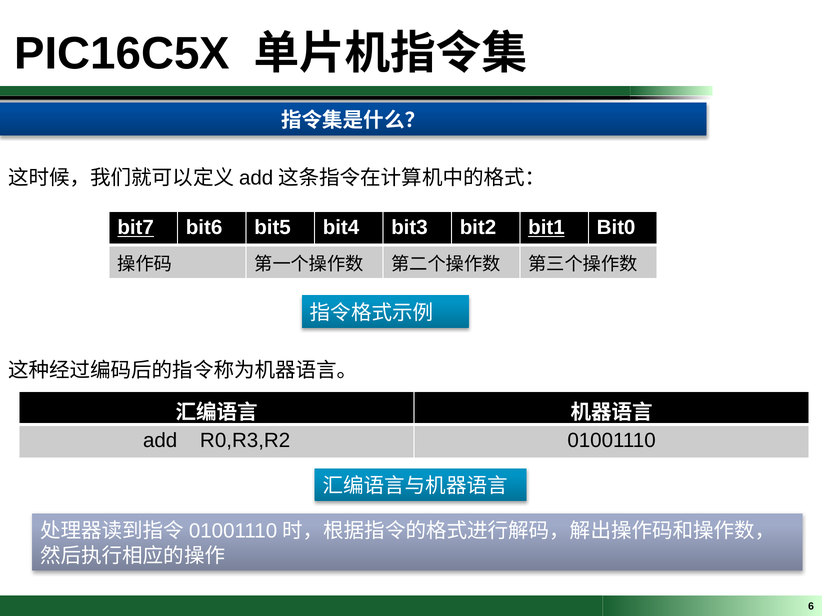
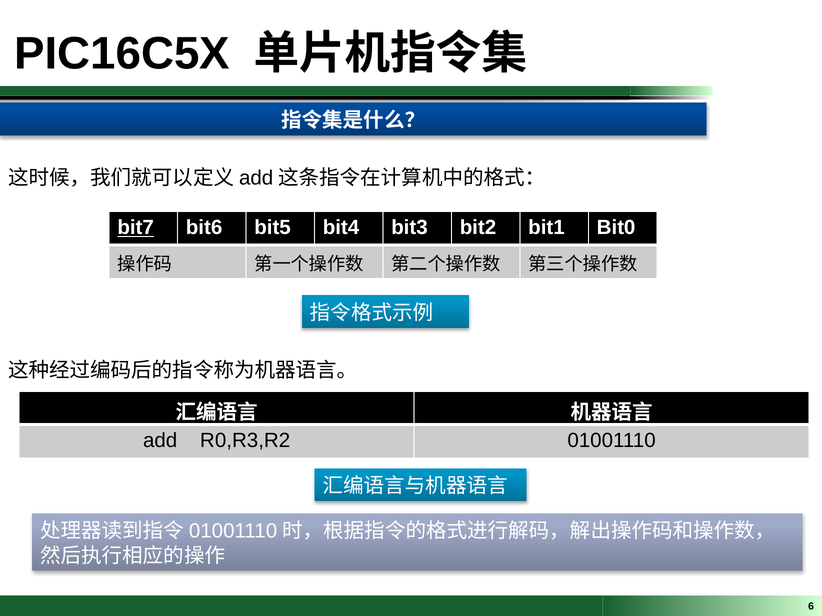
bit1 underline: present -> none (546, 228)
